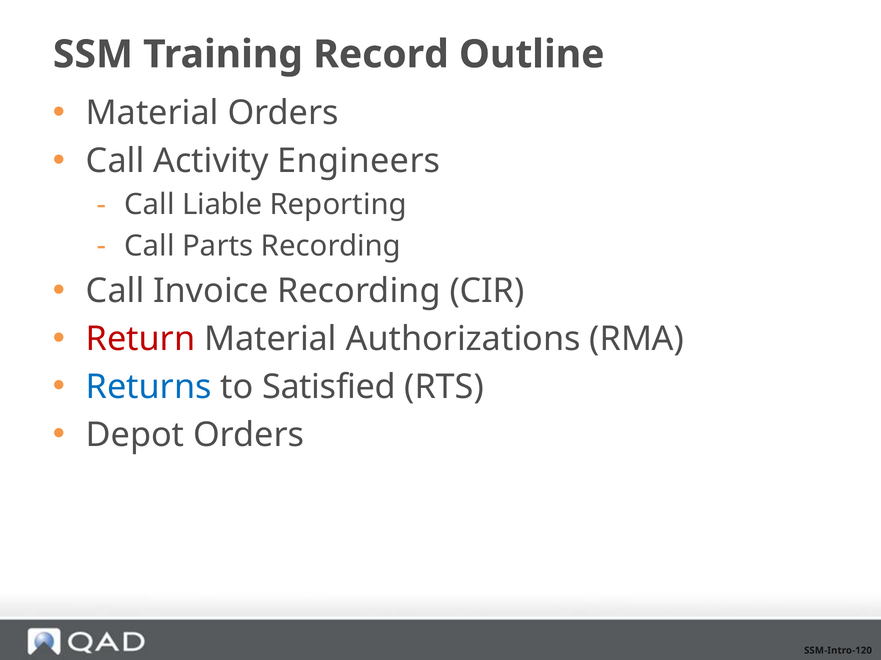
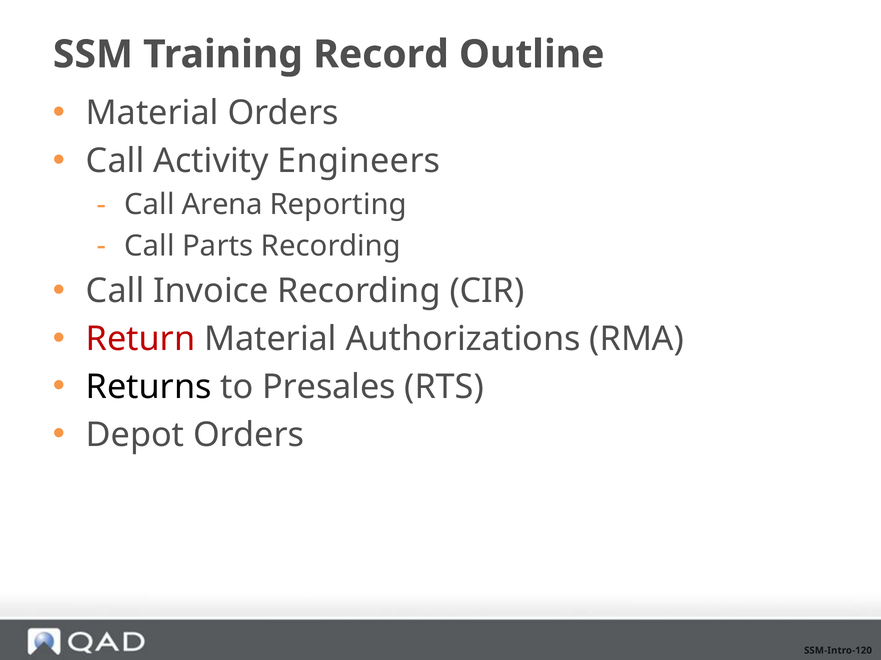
Liable: Liable -> Arena (222, 205)
Returns colour: blue -> black (149, 388)
Satisfied: Satisfied -> Presales (329, 388)
